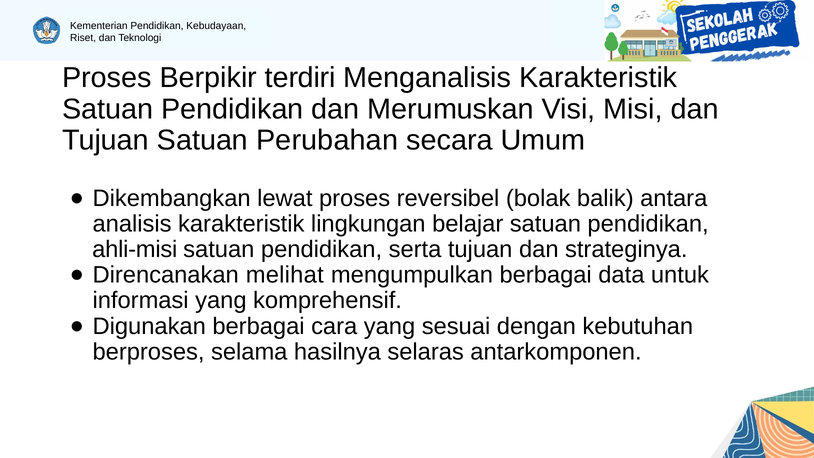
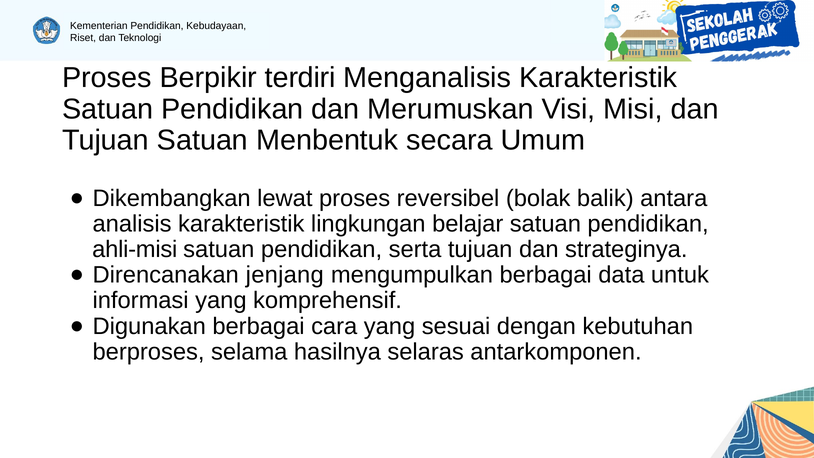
Perubahan: Perubahan -> Menbentuk (327, 140)
melihat: melihat -> jenjang (285, 275)
